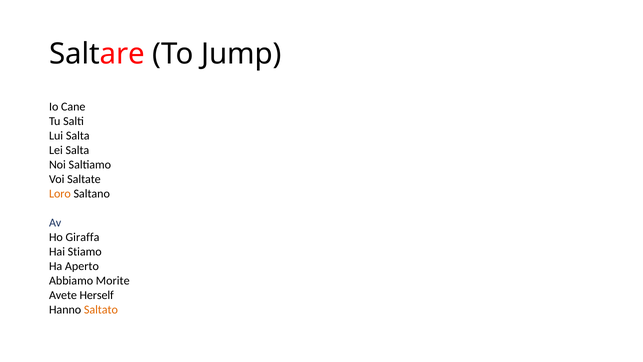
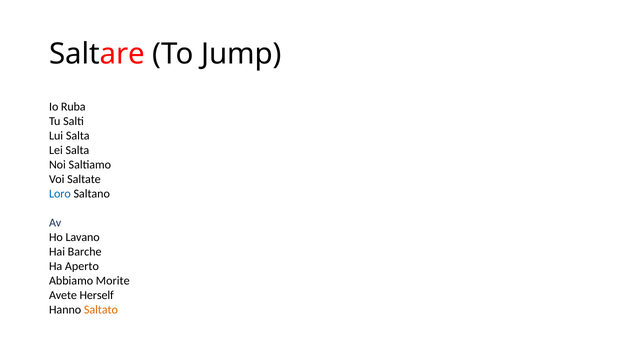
Cane: Cane -> Ruba (73, 107)
Loro colour: orange -> blue (60, 194)
Giraffa: Giraffa -> Lavano (83, 237)
Stiamo: Stiamo -> Barche (85, 251)
